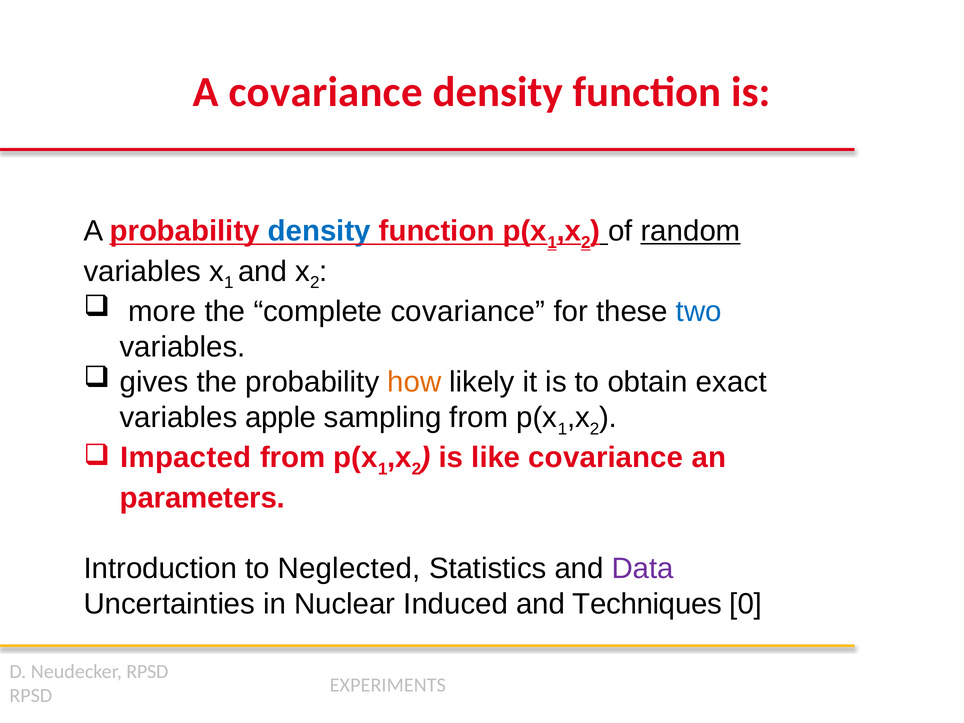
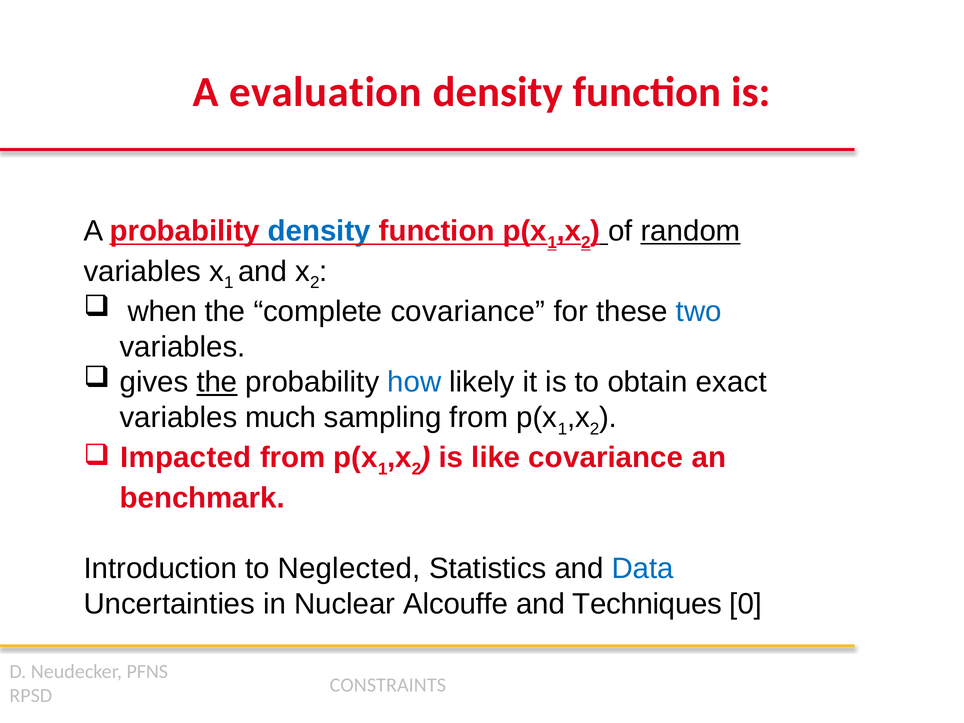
A covariance: covariance -> evaluation (326, 92)
more: more -> when (162, 312)
the underline: none -> present (217, 382)
how colour: orange -> blue (414, 382)
apple: apple -> much (281, 418)
parameters: parameters -> benchmark (202, 498)
Data colour: purple -> blue (643, 569)
Induced: Induced -> Alcouffe (456, 604)
Neudecker RPSD: RPSD -> PFNS (147, 672)
EXPERIMENTS: EXPERIMENTS -> CONSTRAINTS (388, 685)
